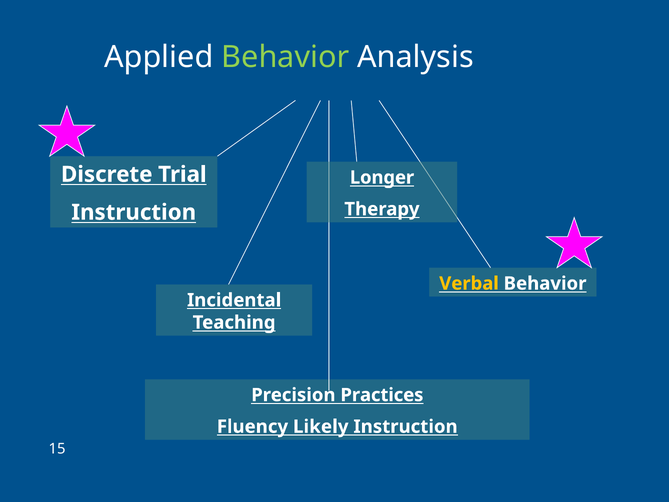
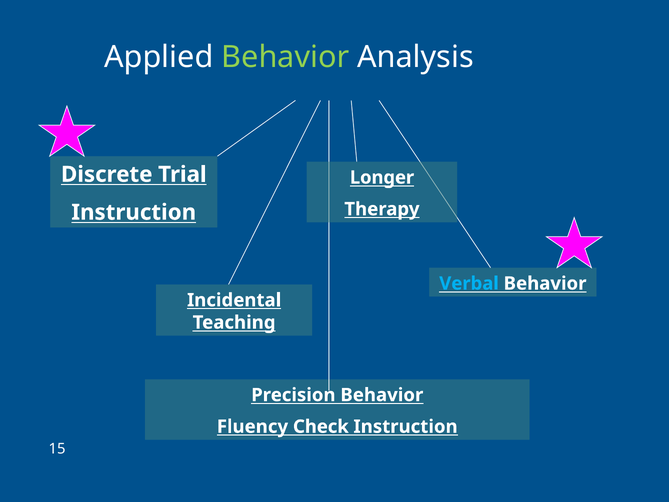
Verbal colour: yellow -> light blue (469, 283)
Precision Practices: Practices -> Behavior (382, 395)
Likely: Likely -> Check (321, 426)
